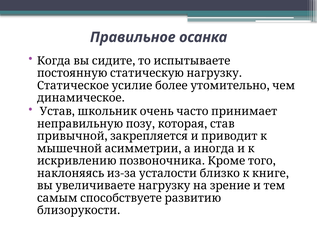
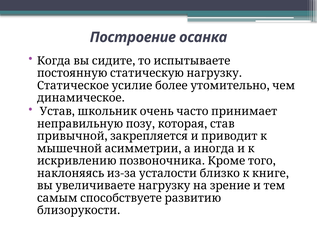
Правильное: Правильное -> Построение (133, 37)
